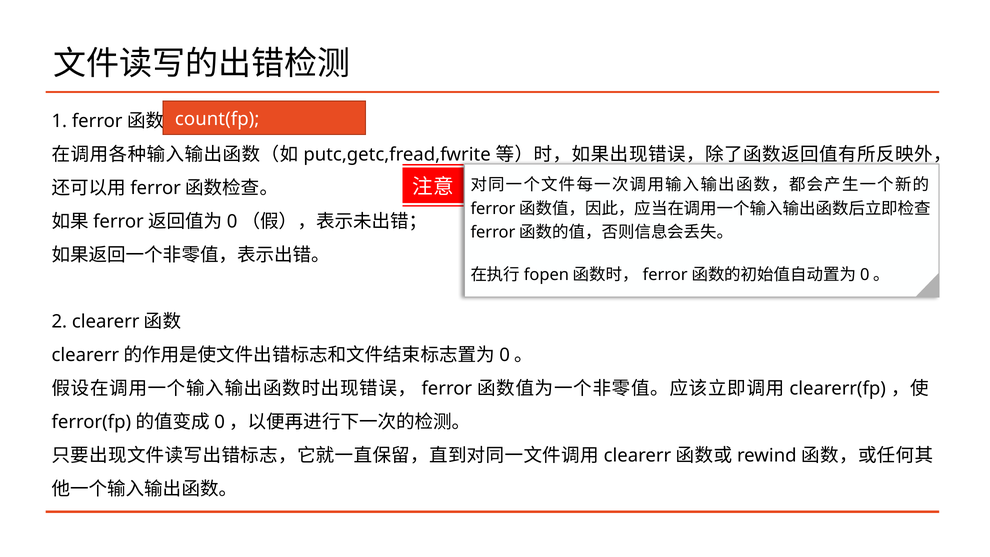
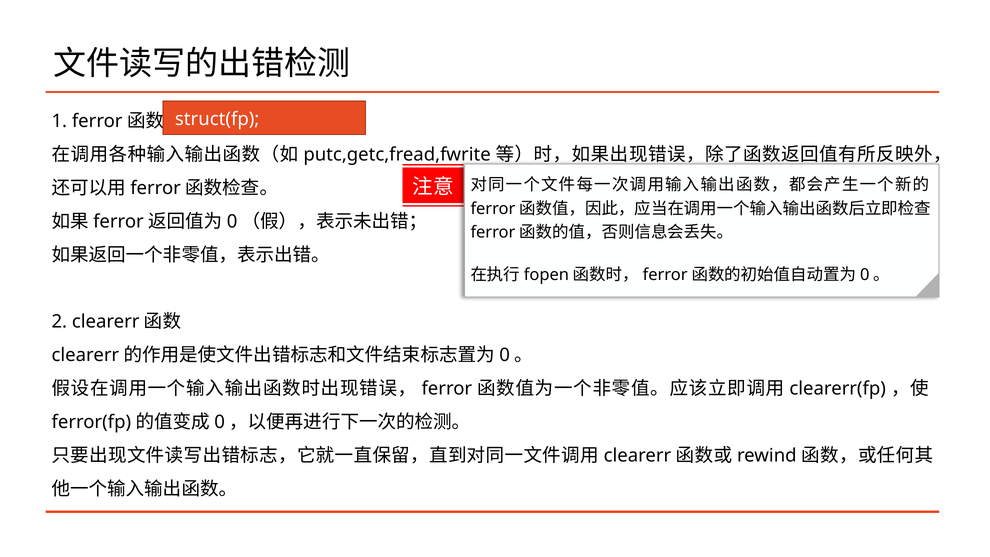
count(fp: count(fp -> struct(fp (217, 119)
